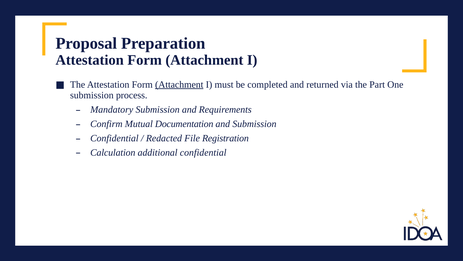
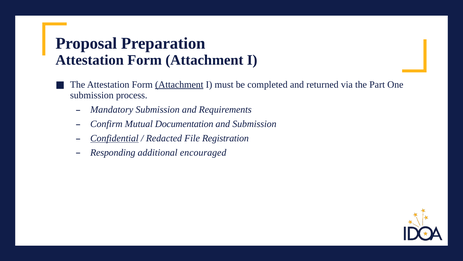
Confidential underline: none -> present (114, 138)
Calculation: Calculation -> Responding (113, 152)
additional confidential: confidential -> encouraged (203, 152)
